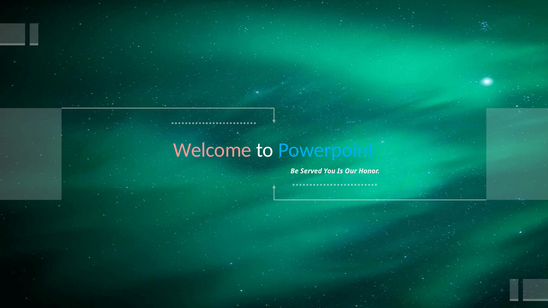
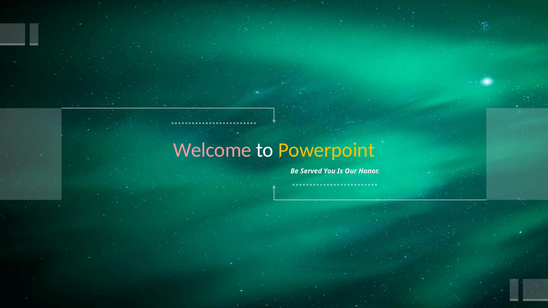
Powerpoint colour: light blue -> yellow (327, 150)
